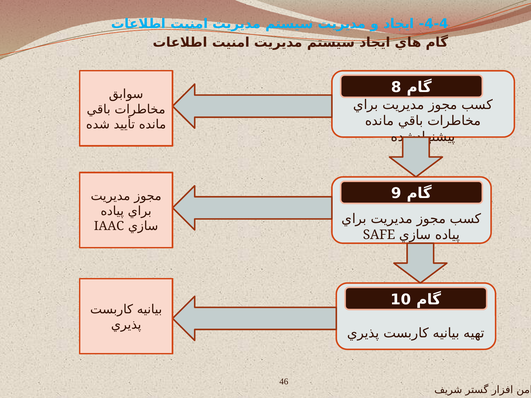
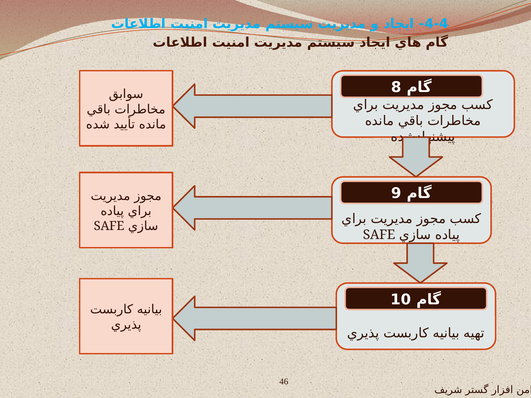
IAAC: IAAC -> SAFE (109, 226)
